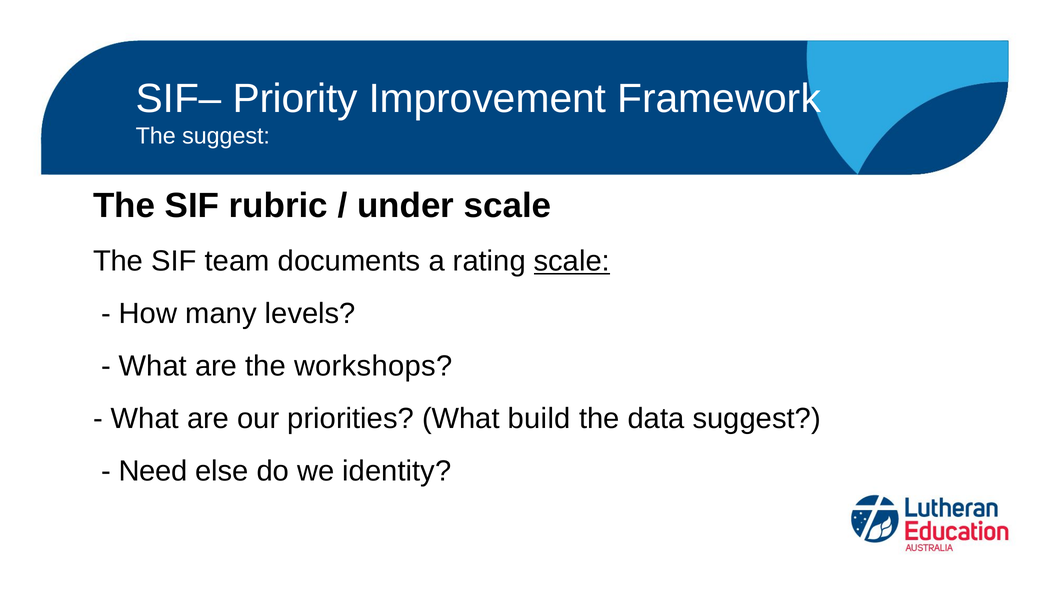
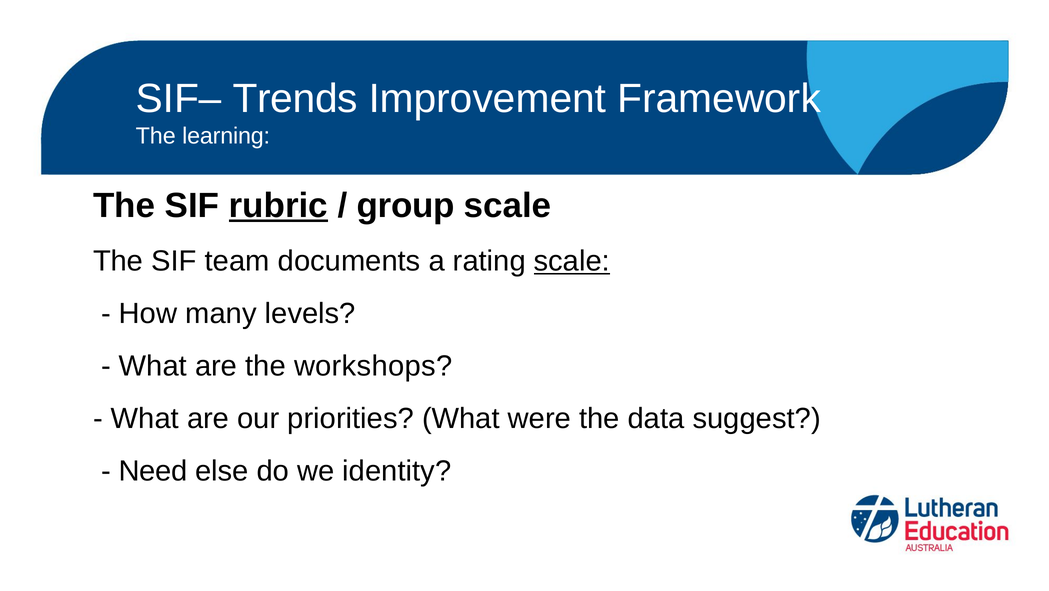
Priority: Priority -> Trends (295, 99)
The suggest: suggest -> learning (226, 136)
rubric underline: none -> present (278, 206)
under: under -> group (406, 206)
build: build -> were (539, 418)
